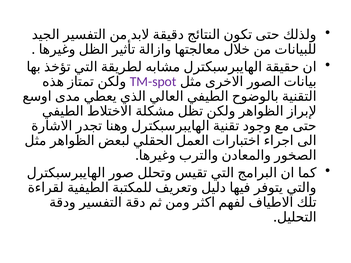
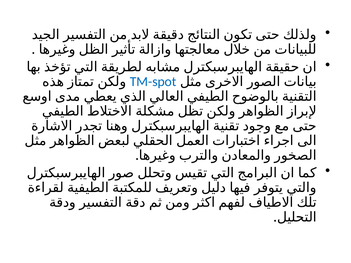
TM-spot colour: purple -> blue (153, 82)
